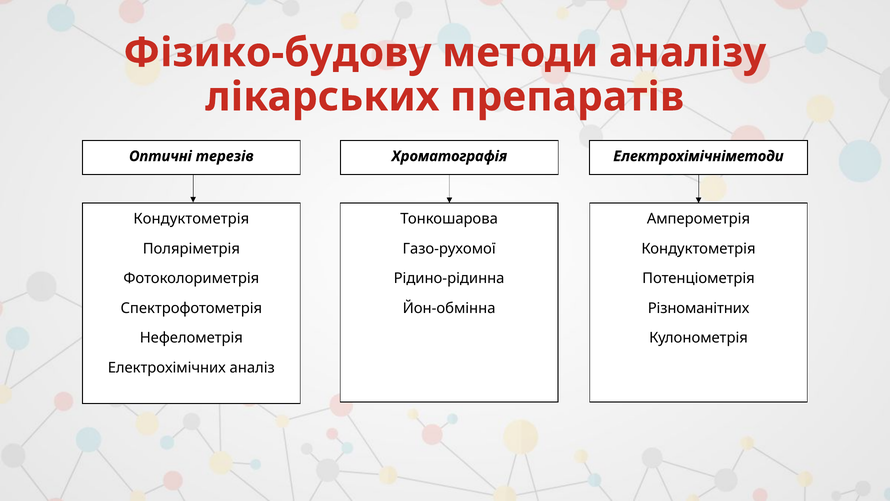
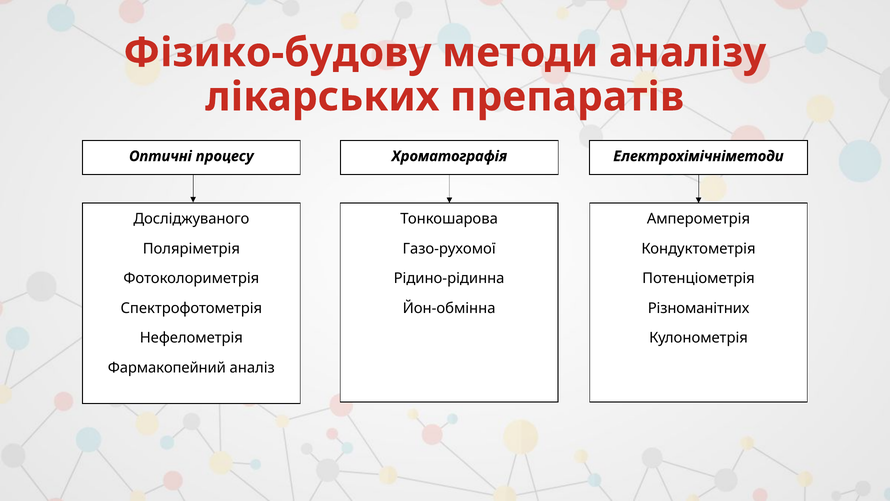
терезів: терезів -> процесу (225, 156)
Кондуктометрія: Кондуктометрія -> Досліджуваного (191, 219)
Електрохімічних: Електрохімічних -> Фармакопейний (167, 367)
